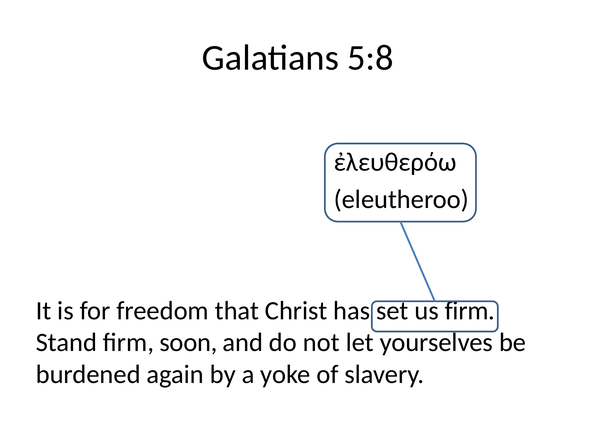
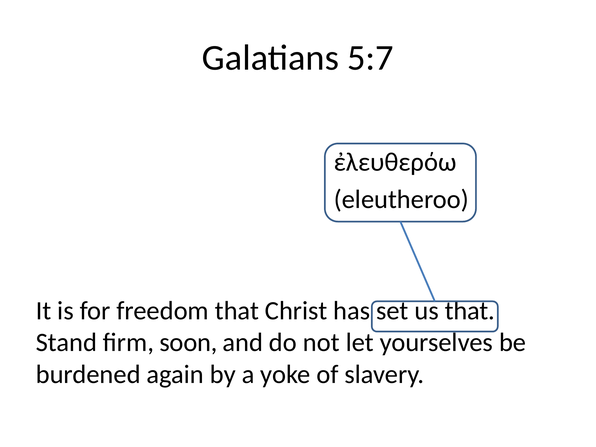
5:8: 5:8 -> 5:7 (370, 58)
us firm: firm -> that (470, 311)
